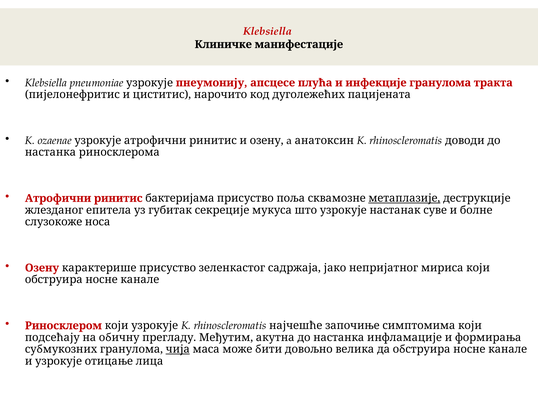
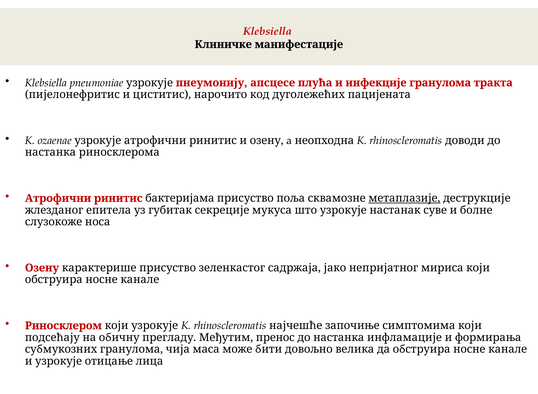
анатоксин: анатоксин -> неопходна (324, 141)
акутна: акутна -> пренос (275, 338)
чија underline: present -> none (178, 349)
